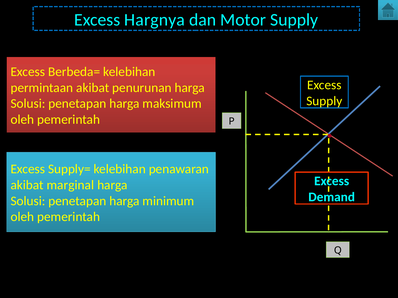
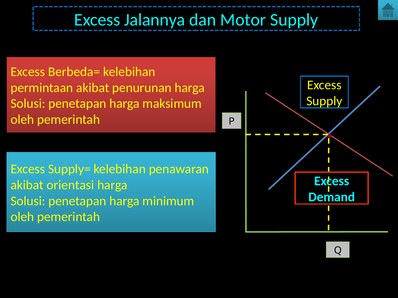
Hargnya: Hargnya -> Jalannya (155, 20)
marginal: marginal -> orientasi (70, 185)
